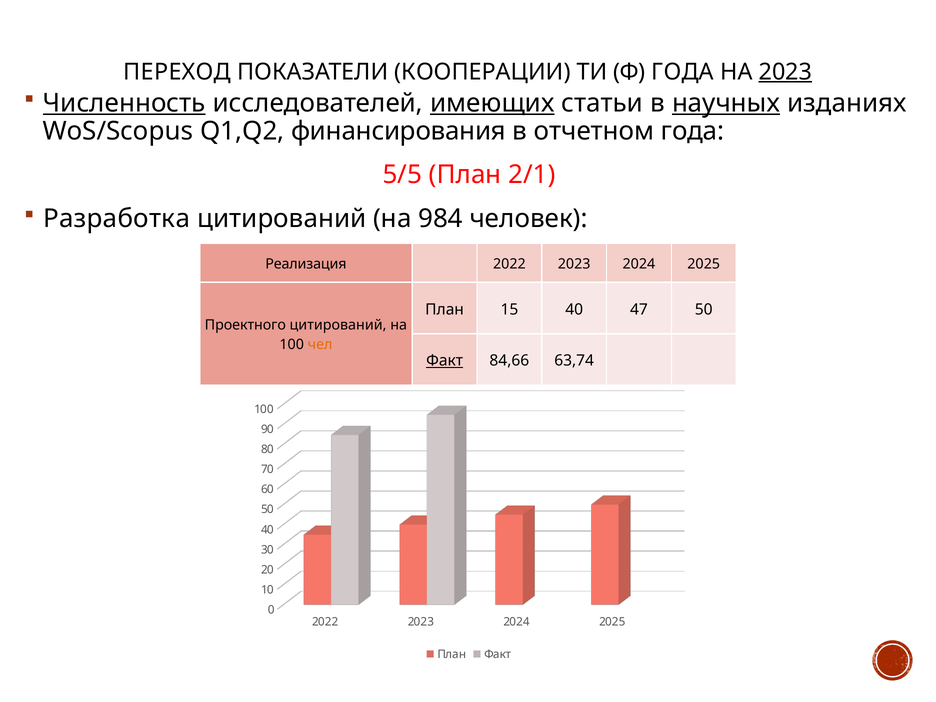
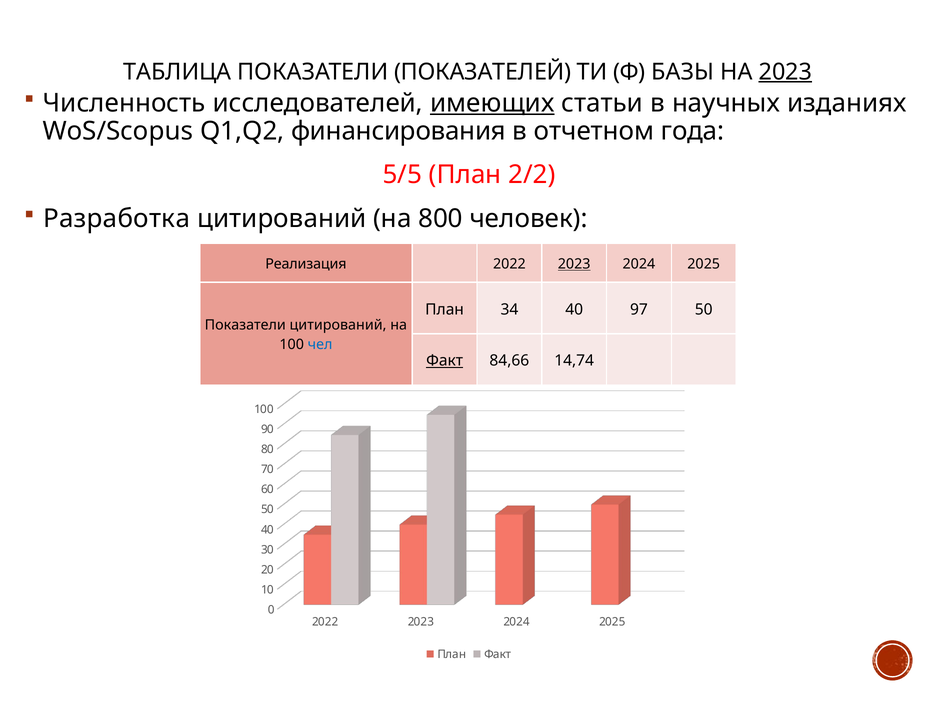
ПЕРЕХОД: ПЕРЕХОД -> ТАБЛИЦА (177, 72)
КООПЕРАЦИИ: КООПЕРАЦИИ -> ПОКАЗАТЕЛЕЙ (483, 72)
Ф ГОДА: ГОДА -> БАЗЫ (683, 72)
Численность underline: present -> none (124, 103)
научных underline: present -> none (726, 103)
2/1: 2/1 -> 2/2 (532, 175)
984: 984 -> 800 (441, 218)
2023 underline: none -> present (574, 264)
15: 15 -> 34 (509, 309)
47: 47 -> 97 (639, 309)
Проектного: Проектного -> Показатели (245, 325)
чел colour: orange -> blue (320, 345)
63,74: 63,74 -> 14,74 (574, 361)
